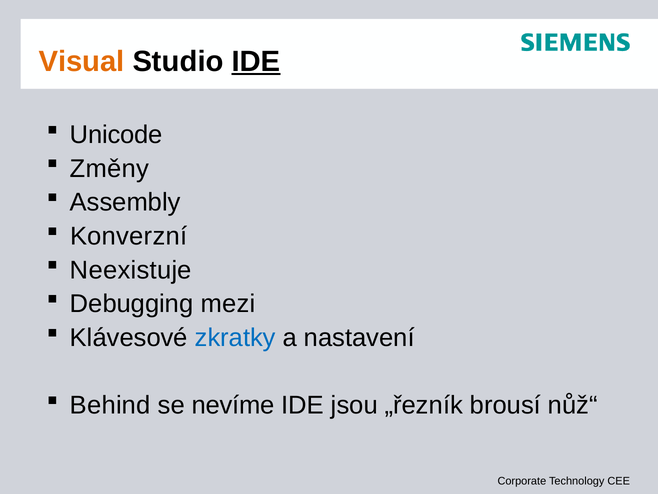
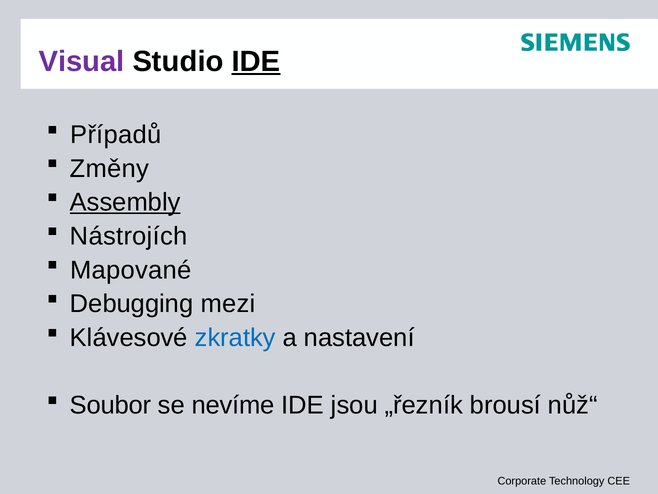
Visual colour: orange -> purple (82, 61)
Unicode: Unicode -> Případů (116, 135)
Assembly underline: none -> present (125, 202)
Konverzní: Konverzní -> Nástrojích (129, 236)
Neexistuje: Neexistuje -> Mapované (131, 270)
Behind: Behind -> Soubor (110, 405)
